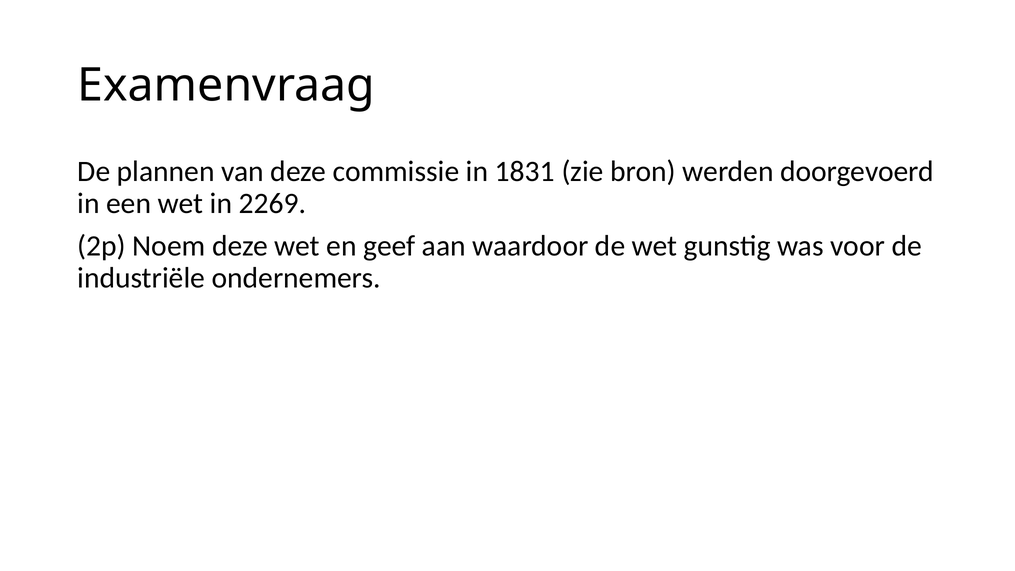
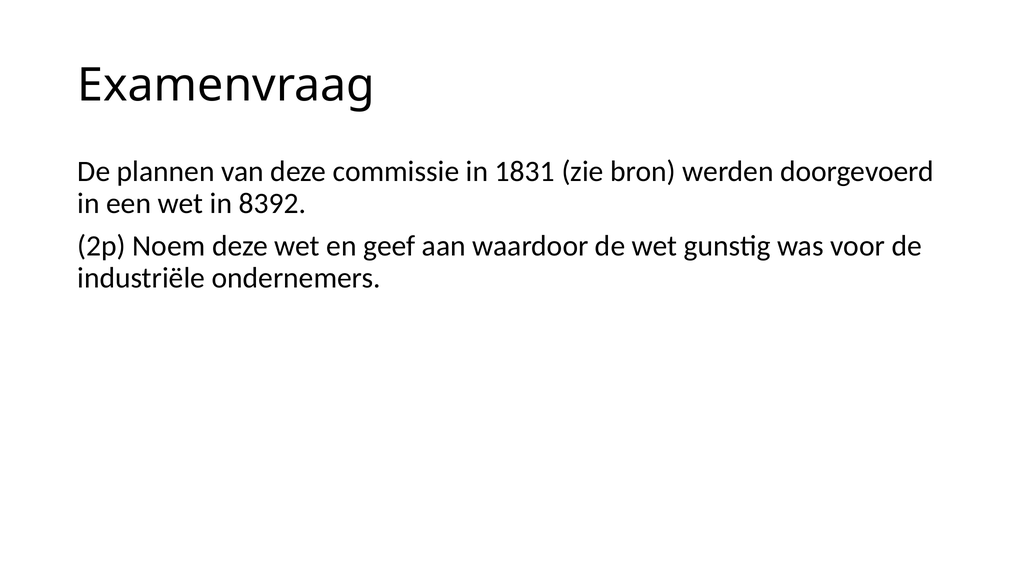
2269: 2269 -> 8392 (273, 204)
